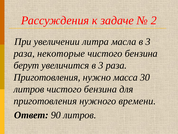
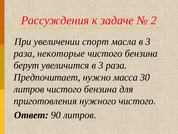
литра: литра -> спорт (95, 41)
Приготовления: Приготовления -> Предпочитает (47, 77)
нужного времени: времени -> чистого (137, 101)
